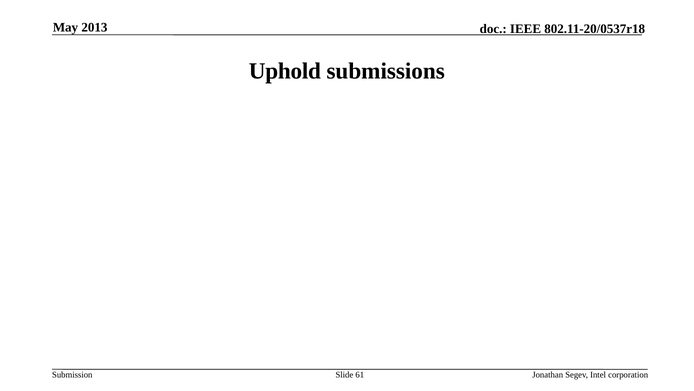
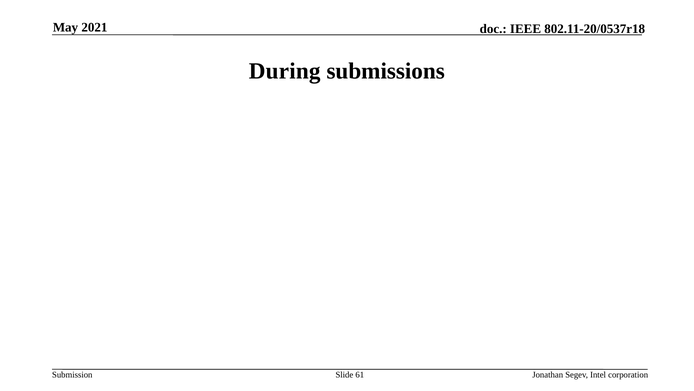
2013: 2013 -> 2021 (94, 28)
Uphold: Uphold -> During (285, 71)
